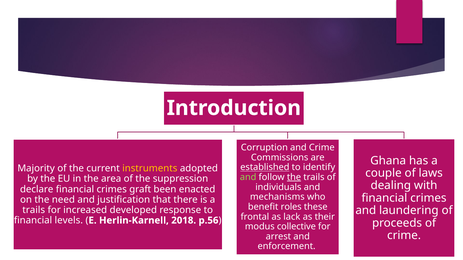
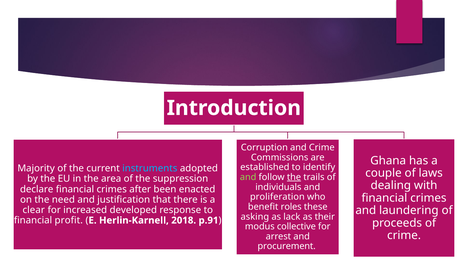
established underline: present -> none (265, 168)
instruments colour: yellow -> light blue (150, 169)
graft: graft -> after (140, 189)
mechanisms: mechanisms -> proliferation (277, 197)
trails: trails -> clear (34, 210)
frontal: frontal -> asking (255, 217)
levels: levels -> profit (69, 221)
p.56: p.56 -> p.91 (209, 221)
enforcement: enforcement -> procurement (287, 247)
